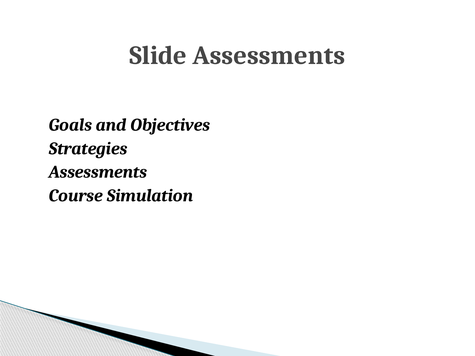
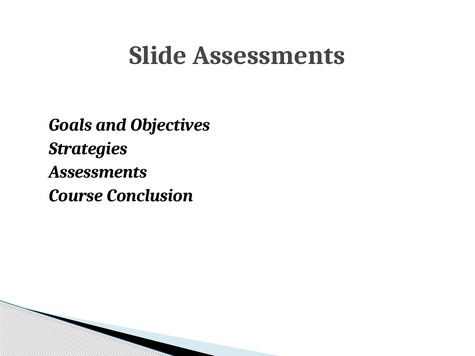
Simulation: Simulation -> Conclusion (150, 196)
